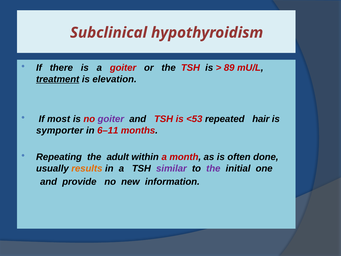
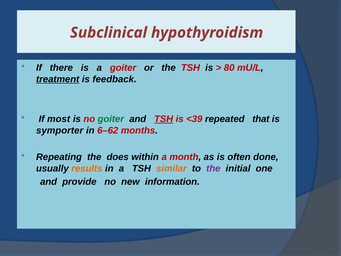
89: 89 -> 80 (229, 68)
elevation: elevation -> feedback (115, 79)
goiter colour: purple -> green (111, 119)
TSH underline: none -> present (164, 119)
<53: <53 -> <39 (194, 119)
hair: hair -> that (261, 119)
6–11: 6–11 -> 6–62 (108, 130)
adult: adult -> does (118, 157)
similar colour: purple -> orange (171, 168)
